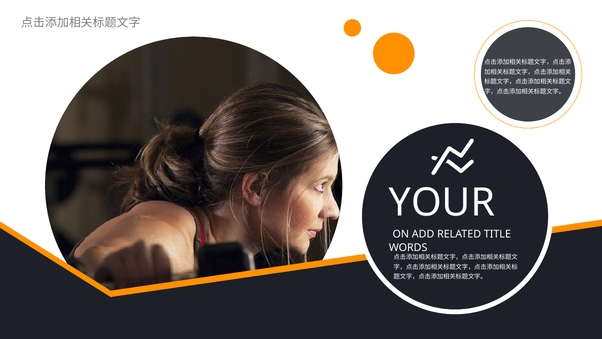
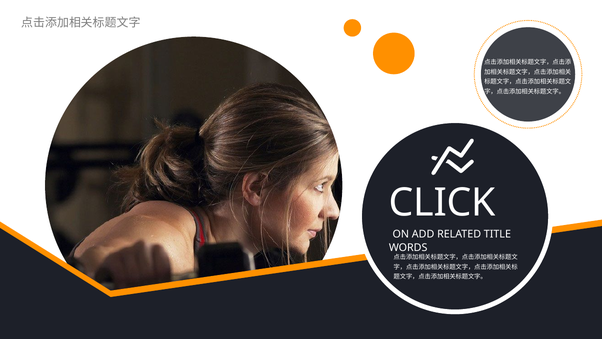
YOUR: YOUR -> CLICK (442, 203)
